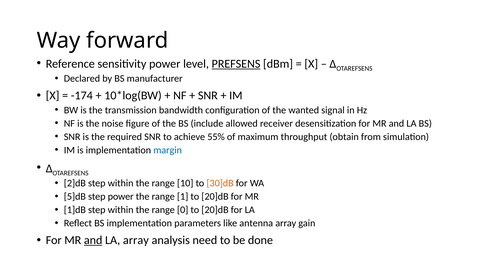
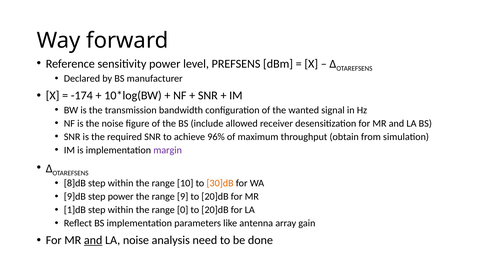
PREFSENS underline: present -> none (236, 64)
55%: 55% -> 96% (216, 137)
margin colour: blue -> purple (168, 150)
2]dB: 2]dB -> 8]dB (75, 183)
5]dB: 5]dB -> 9]dB (75, 197)
1: 1 -> 9 (183, 197)
LA array: array -> noise (136, 240)
